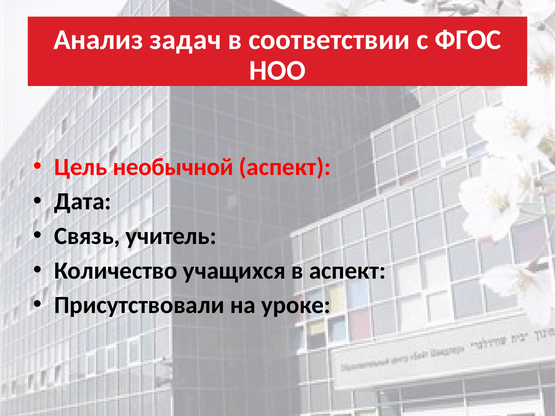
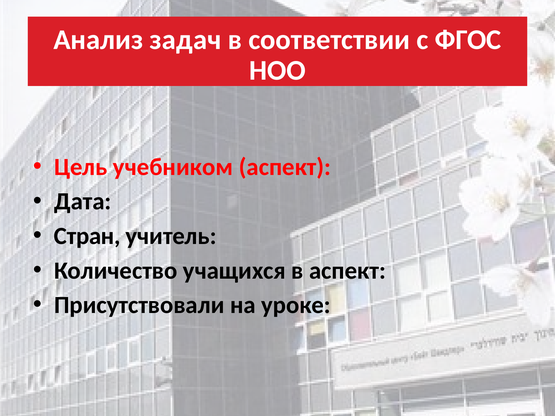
необычной: необычной -> учебником (173, 167)
Связь: Связь -> Стран (87, 236)
